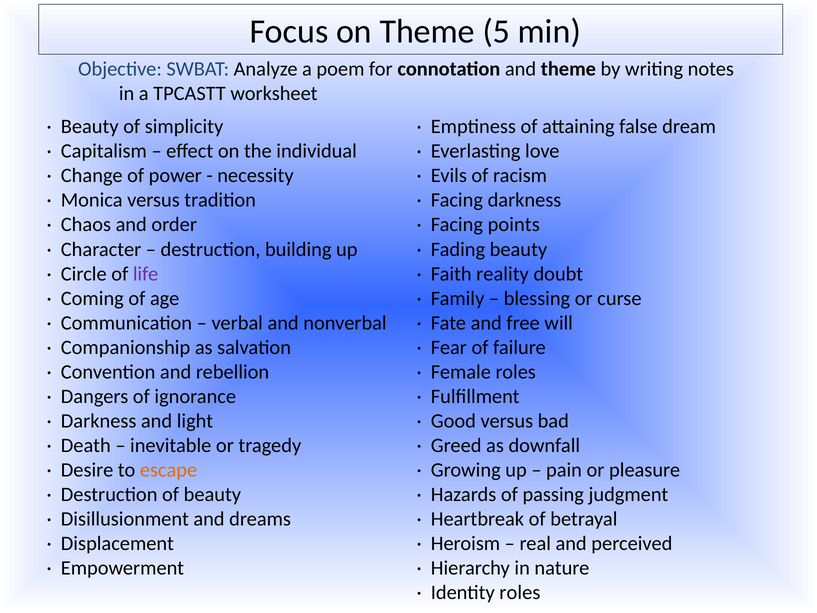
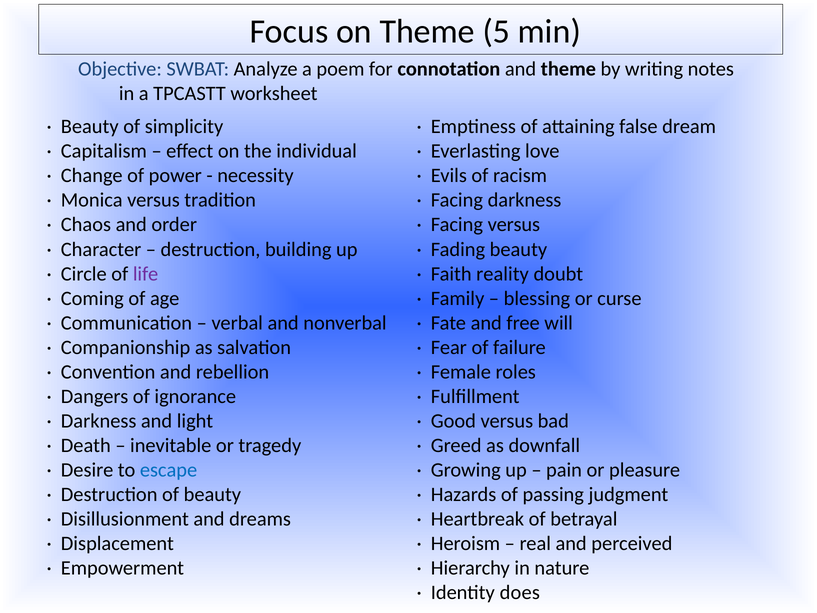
Facing points: points -> versus (514, 225)
escape colour: orange -> blue (169, 470)
Identity roles: roles -> does (520, 592)
